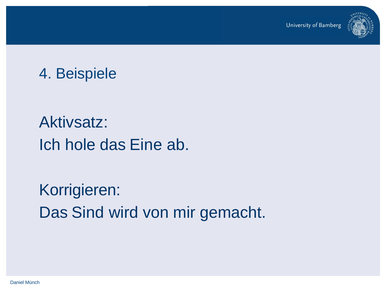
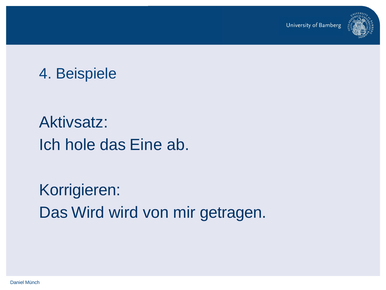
Das Sind: Sind -> Wird (88, 212)
gemacht: gemacht -> getragen (233, 212)
